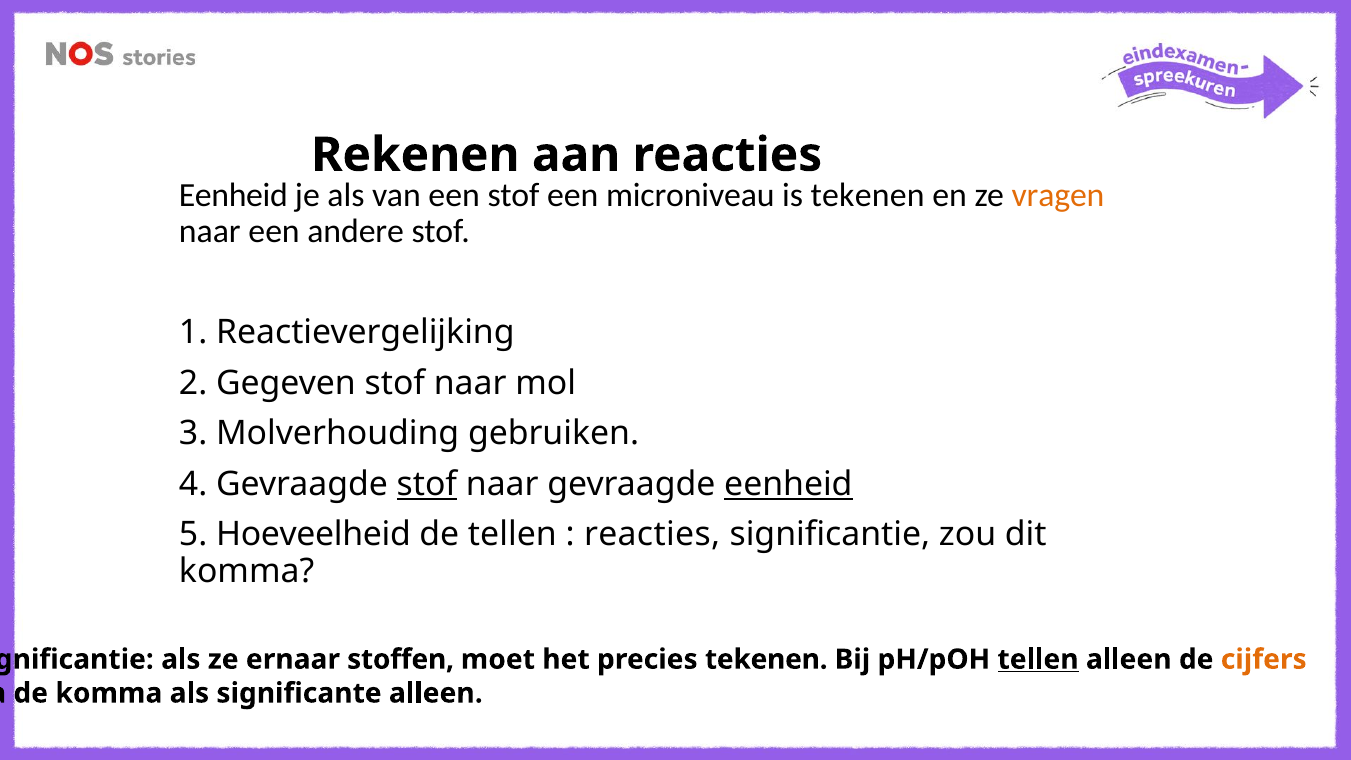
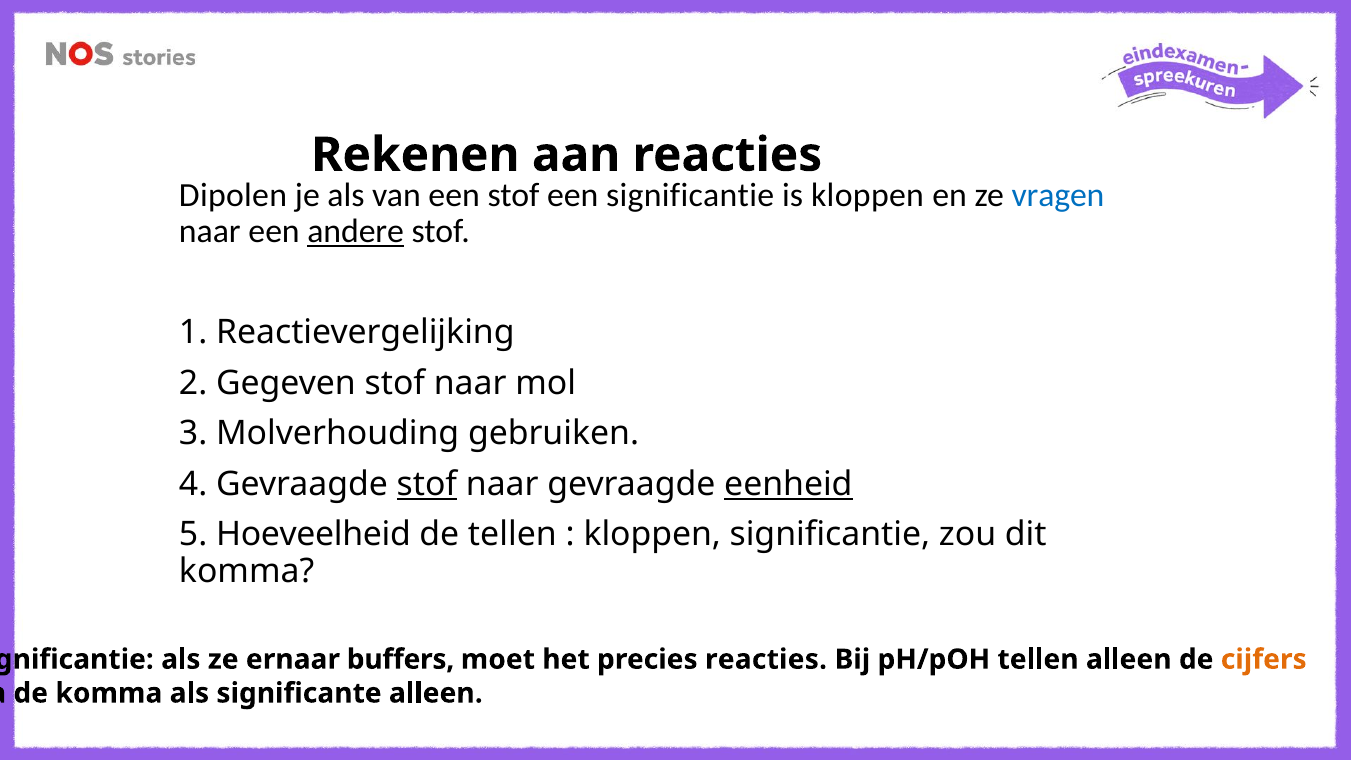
Eenheid: Eenheid -> Dipolen (233, 195)
microniveau: microniveau -> significantie (690, 195)
tekenen: tekenen -> kloppen (868, 195)
vragen colour: orange -> blue (1058, 195)
andere underline: none -> present (356, 231)
reacties: reacties -> kloppen (652, 535)
stoffen: stoffen -> buffers (401, 659)
precies tekenen: tekenen -> reacties (766, 659)
tellen underline: present -> none (1038, 659)
